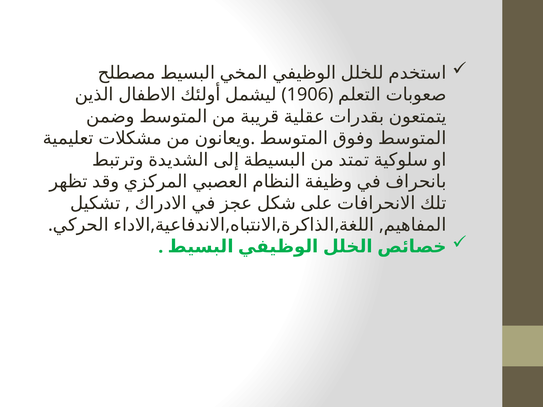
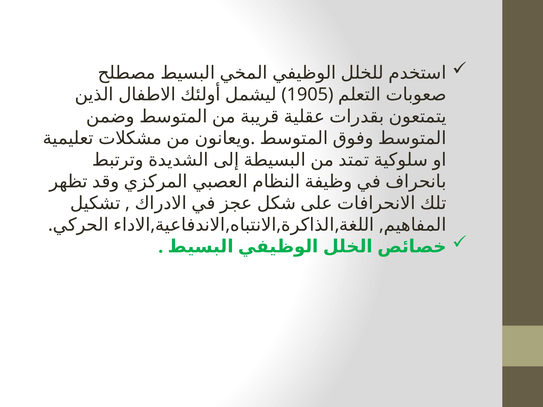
1906: 1906 -> 1905 (308, 95)
